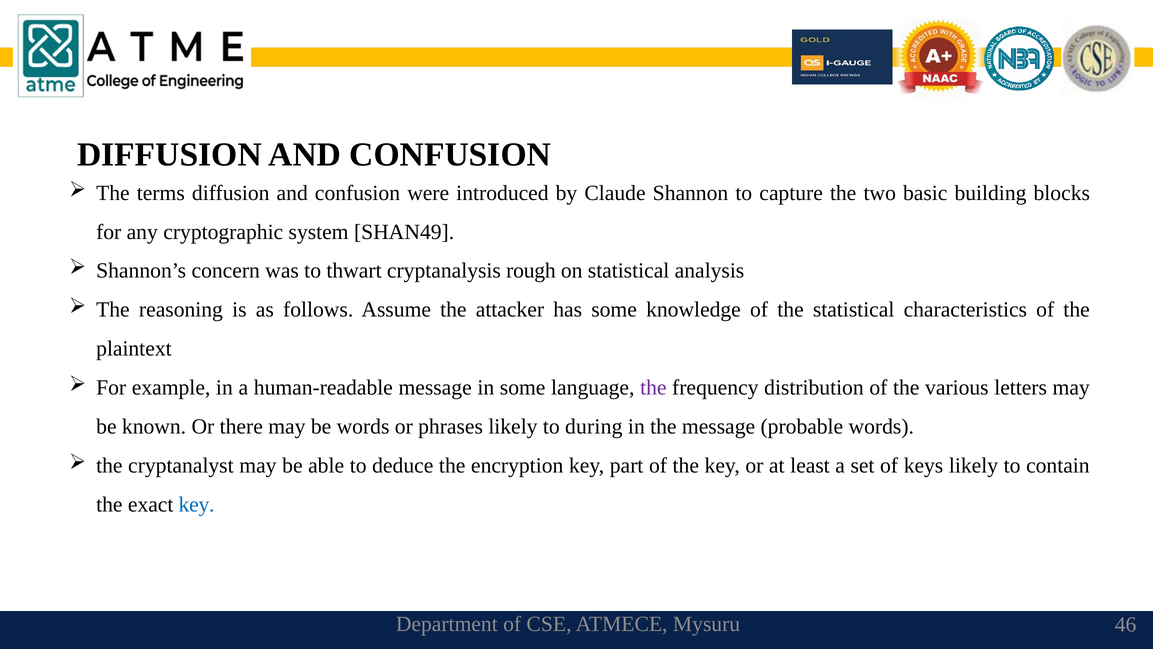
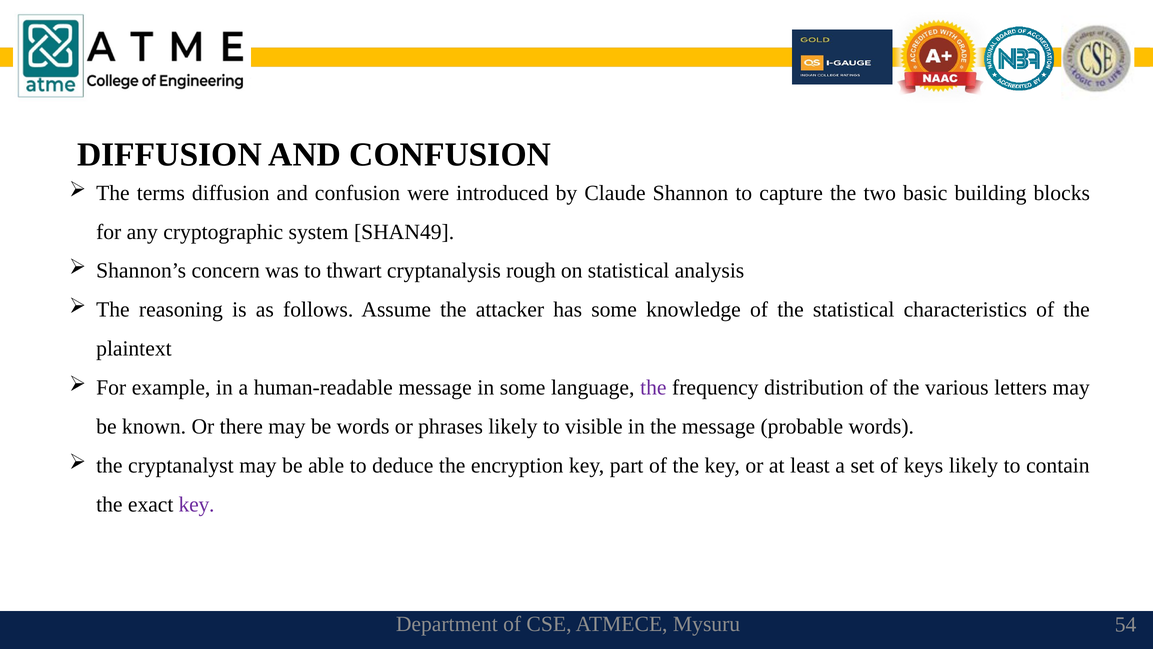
during: during -> visible (594, 426)
key colour: blue -> purple (197, 504)
46: 46 -> 54 (1126, 624)
